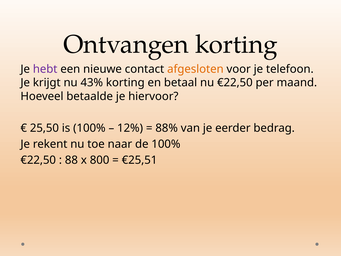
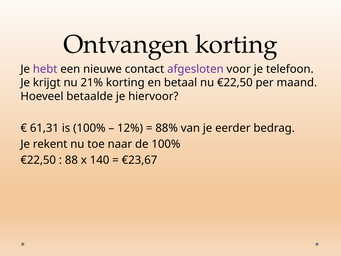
afgesloten colour: orange -> purple (195, 69)
43%: 43% -> 21% (92, 83)
25,50: 25,50 -> 61,31 (44, 128)
800: 800 -> 140 (100, 160)
€25,51: €25,51 -> €23,67 (140, 160)
